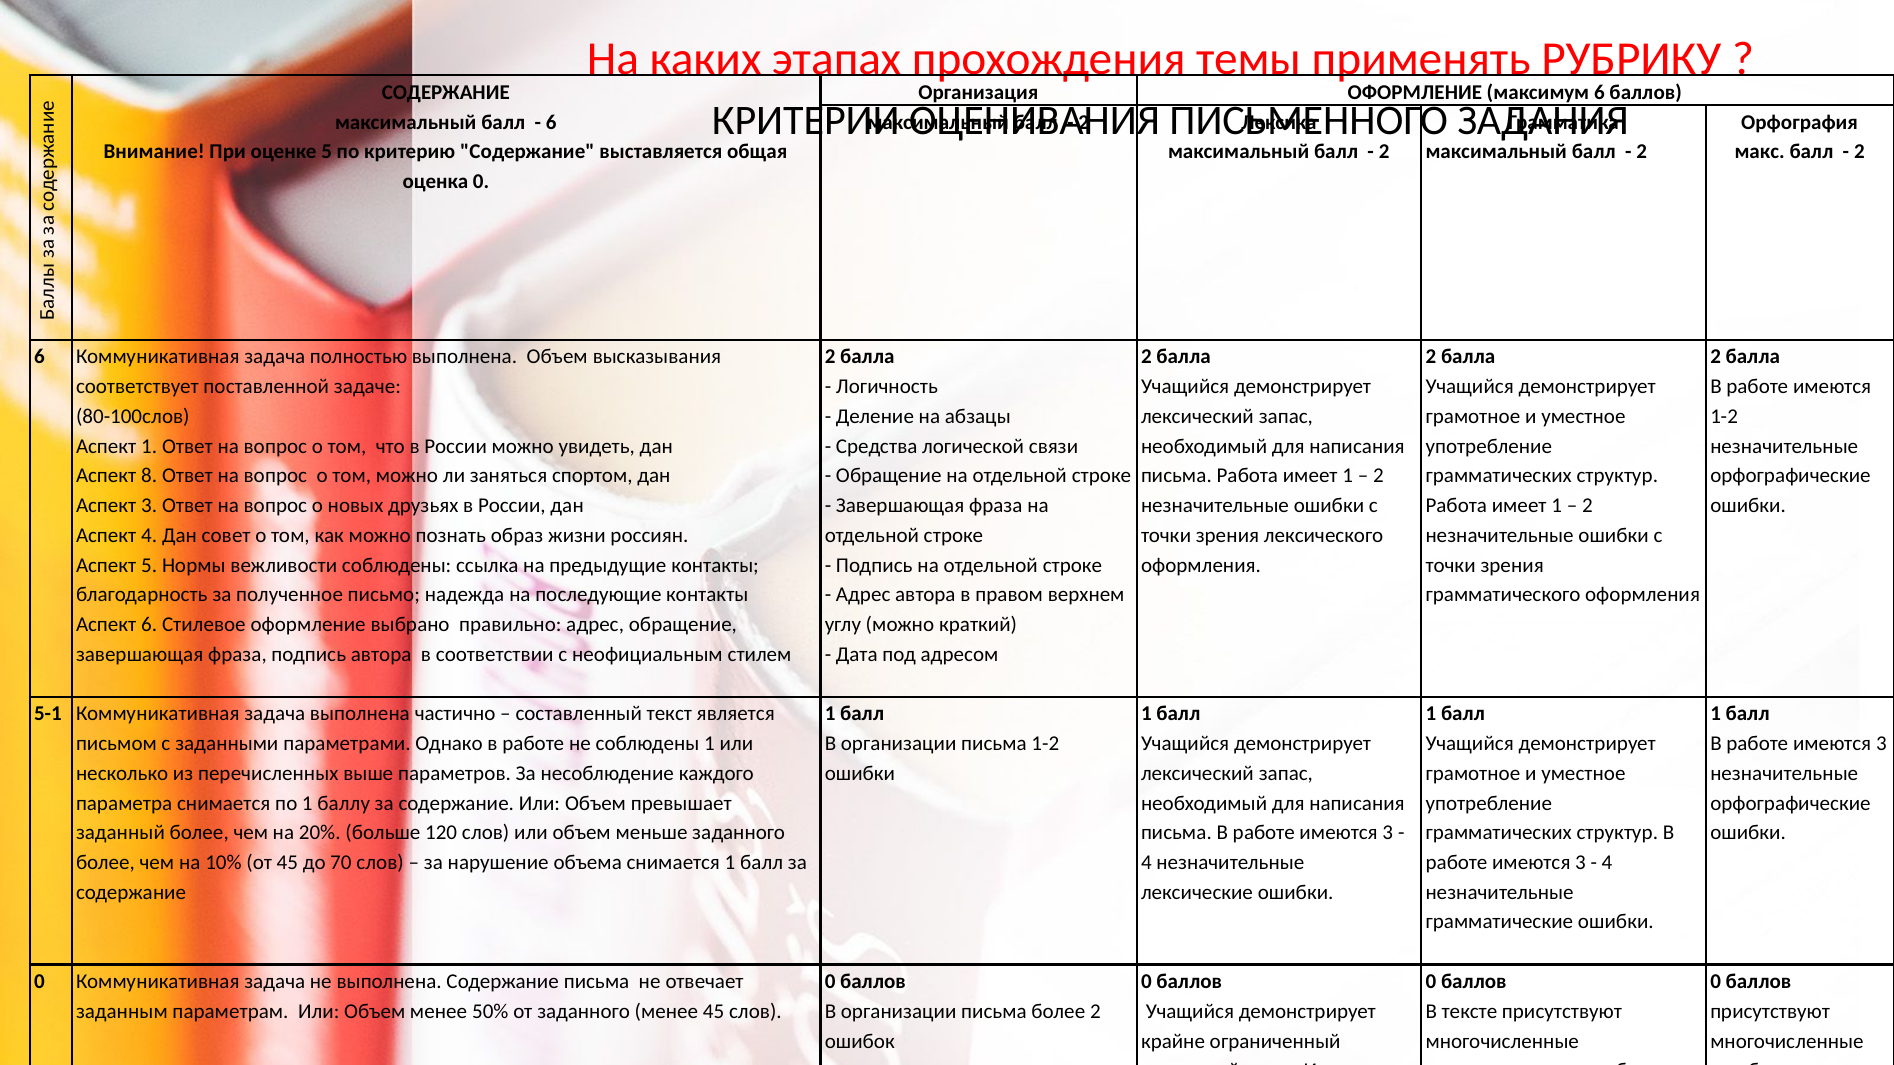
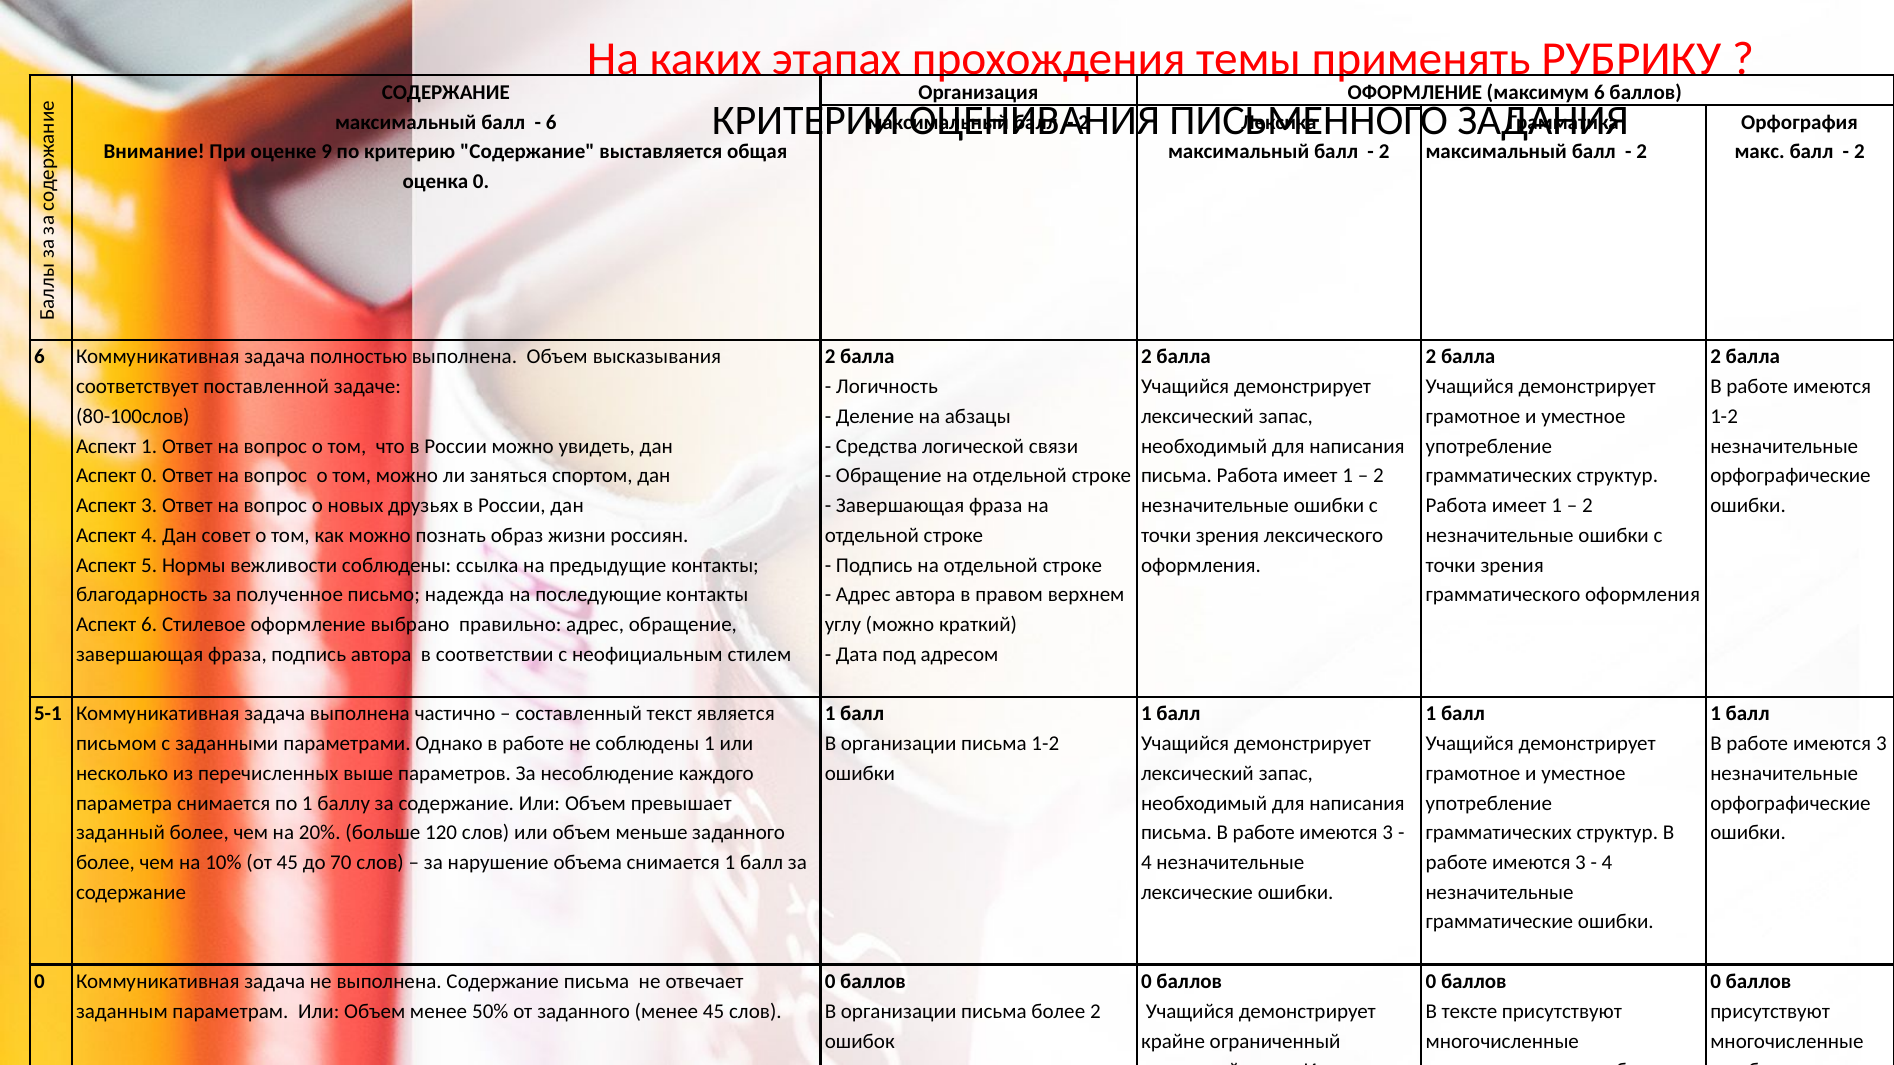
оценке 5: 5 -> 9 (327, 152)
Аспект 8: 8 -> 0 (149, 476)
